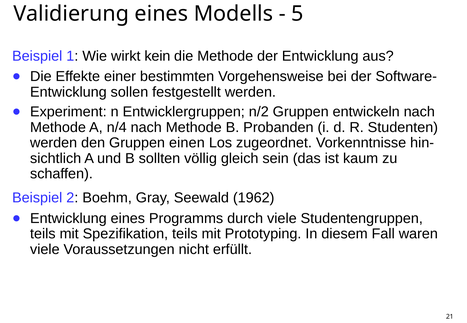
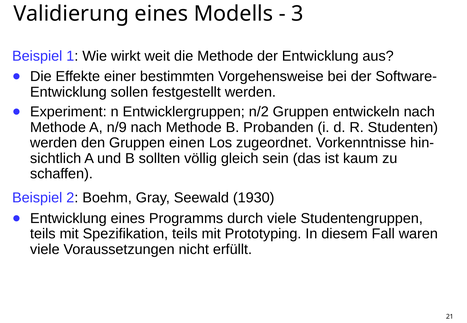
5: 5 -> 3 (297, 14)
kein: kein -> weit (157, 56)
n/4: n/4 -> n/9 (117, 127)
1962: 1962 -> 1930 (254, 198)
